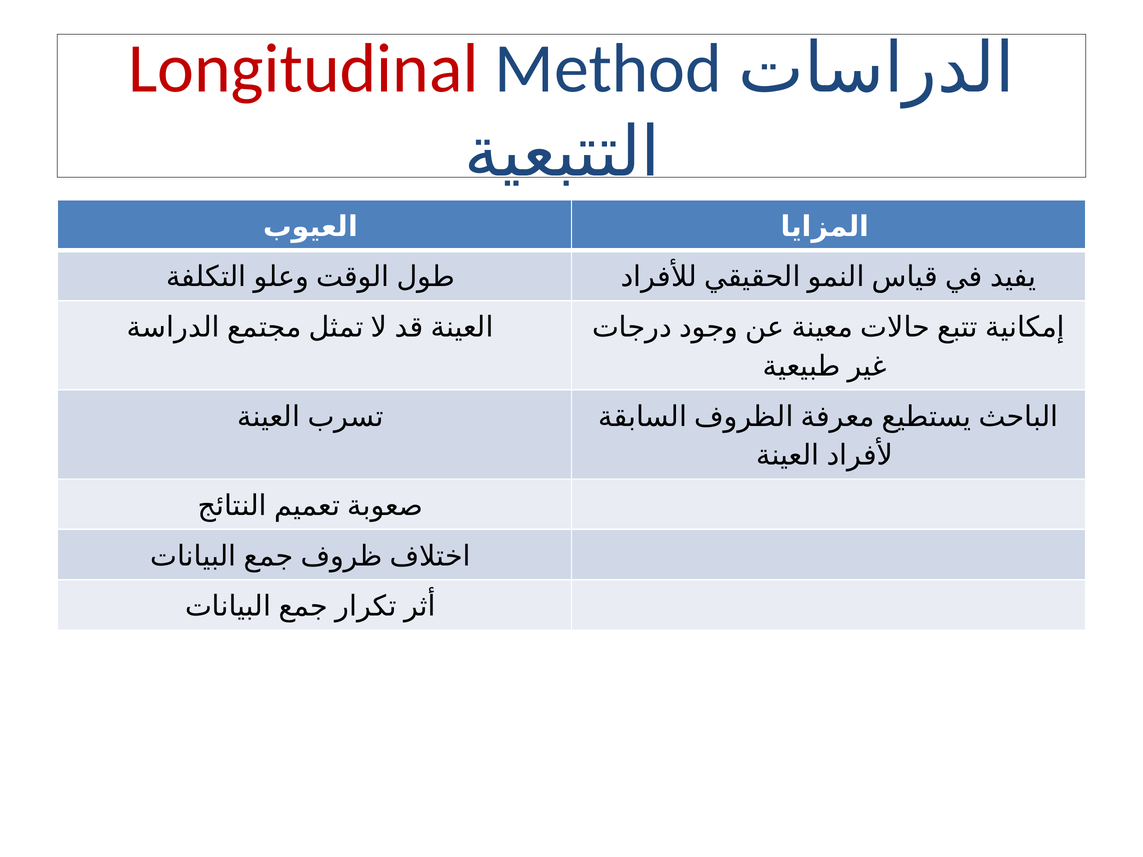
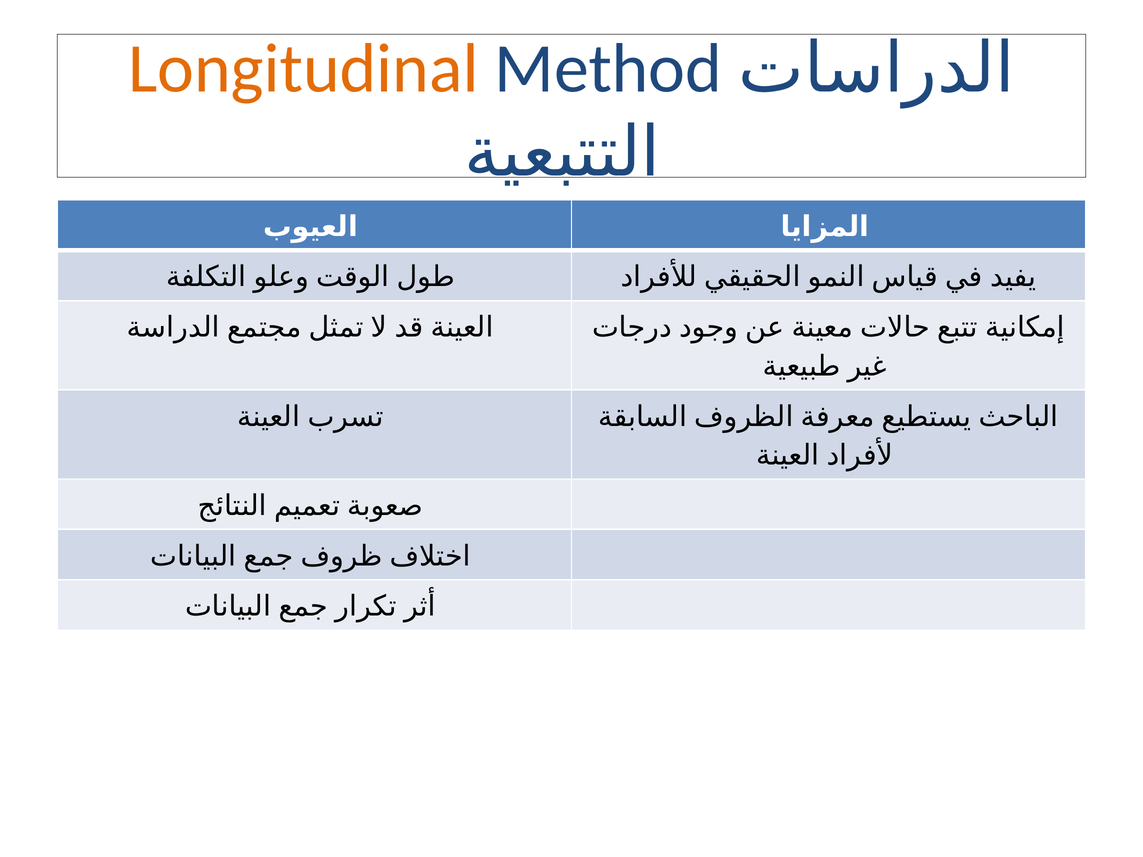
Longitudinal colour: red -> orange (303, 69)
